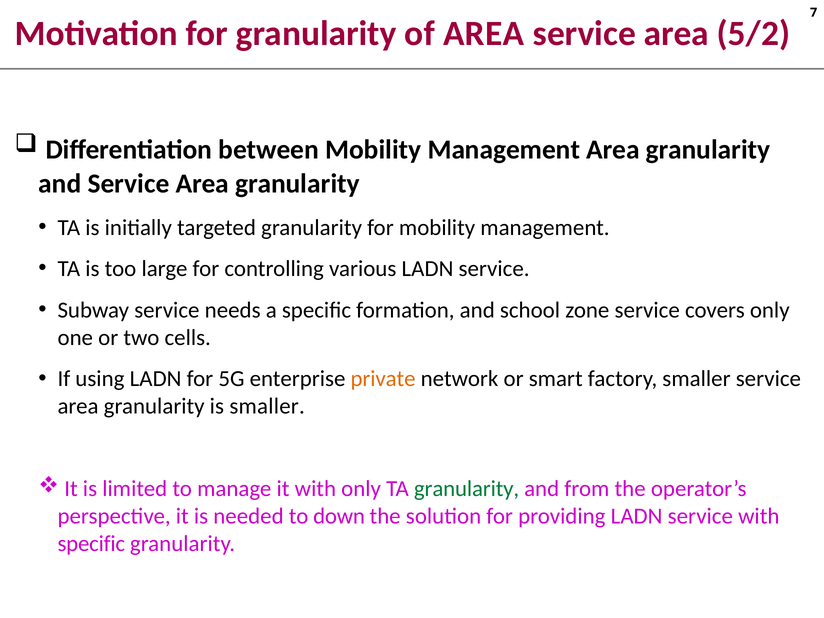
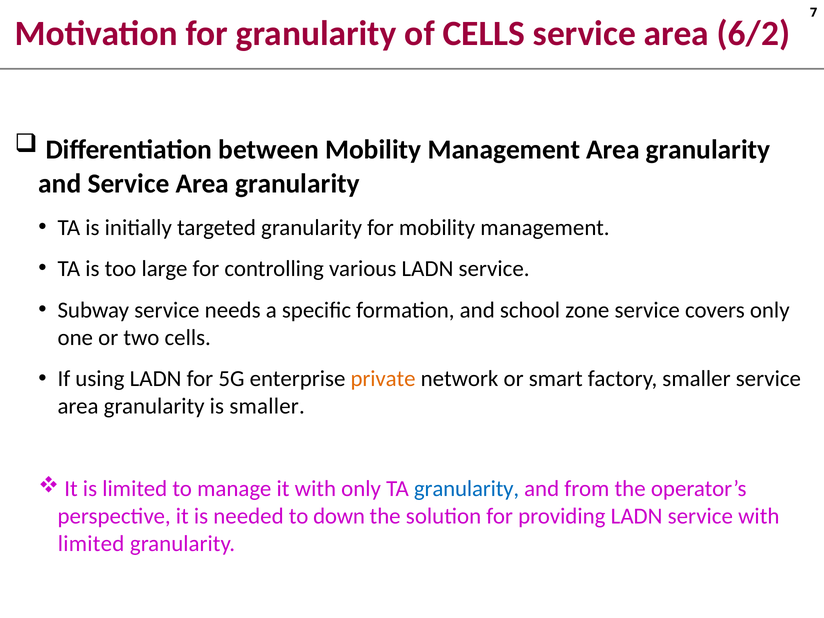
of AREA: AREA -> CELLS (484, 33)
5/2: 5/2 -> 6/2 (754, 33)
granularity colour: green -> blue (467, 489)
specific: specific -> limited (91, 544)
